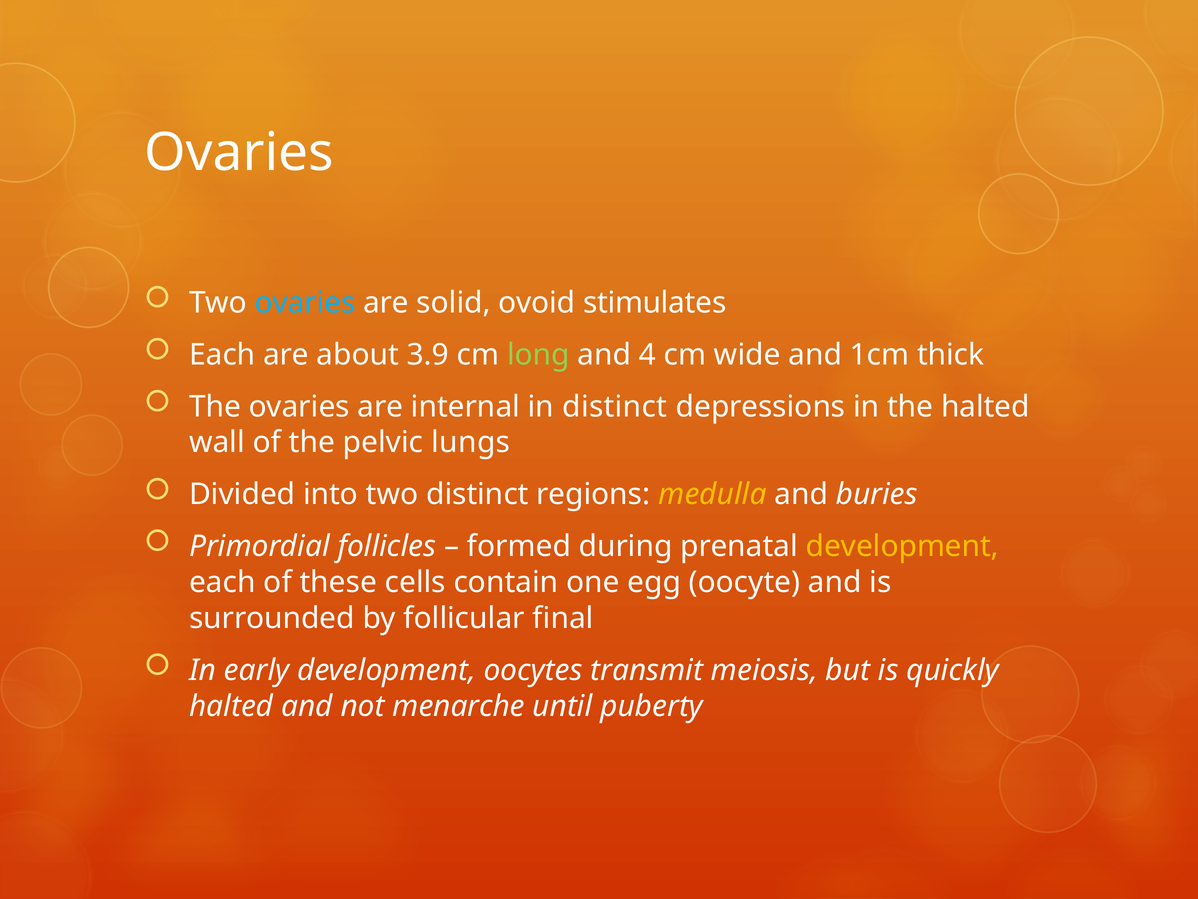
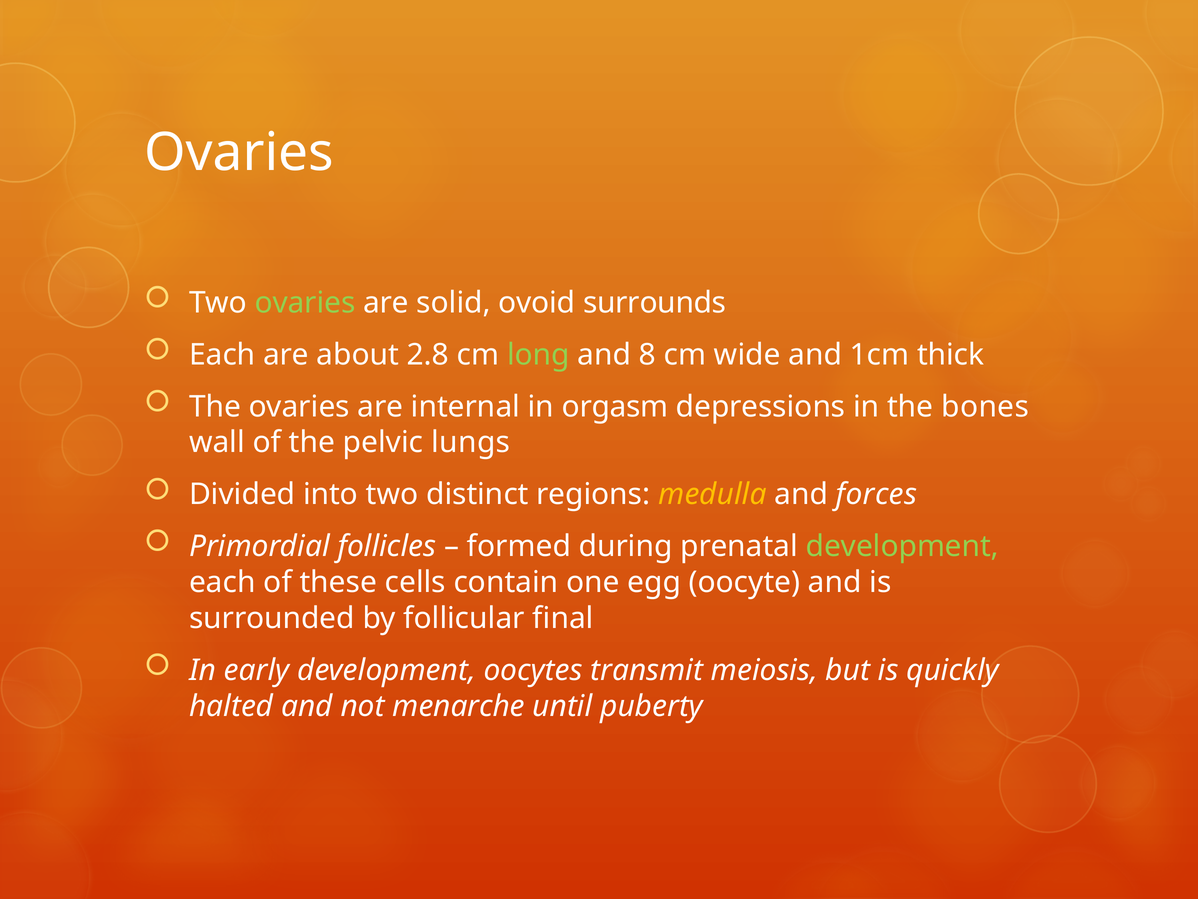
ovaries colour: light blue -> light green (305, 303)
stimulates: stimulates -> surrounds (655, 303)
3.9: 3.9 -> 2.8 (428, 354)
4: 4 -> 8 (648, 354)
in distinct: distinct -> orgasm (615, 406)
the halted: halted -> bones (985, 406)
buries: buries -> forces (876, 494)
development colour: yellow -> light green (902, 546)
